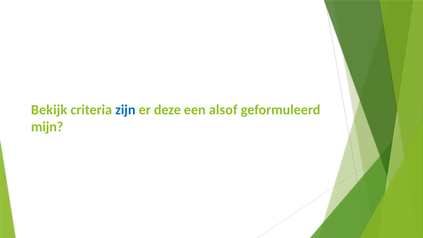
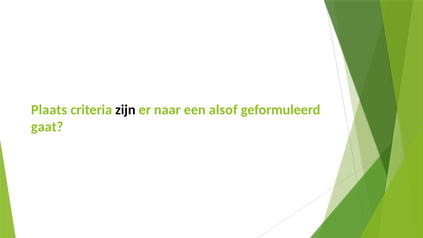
Bekijk: Bekijk -> Plaats (49, 110)
zijn colour: blue -> black (125, 110)
deze: deze -> naar (167, 110)
mijn: mijn -> gaat (47, 127)
